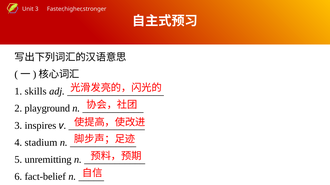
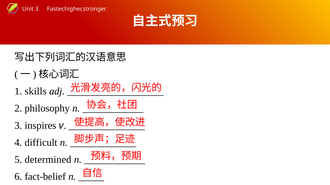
playground: playground -> philosophy (47, 109)
stadium: stadium -> difficult (41, 143)
unremitting: unremitting -> determined (48, 160)
